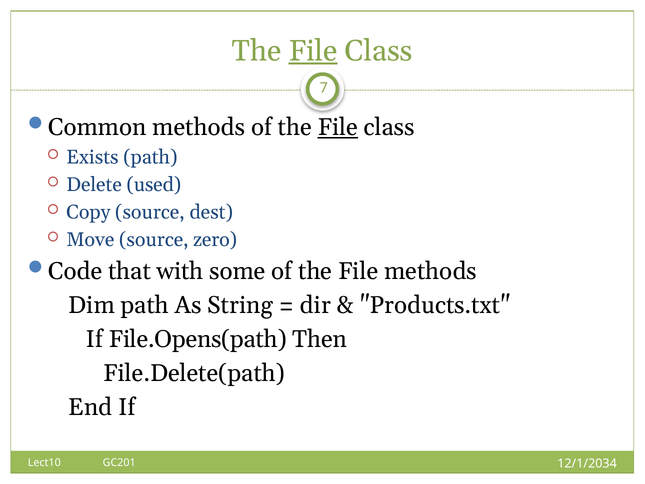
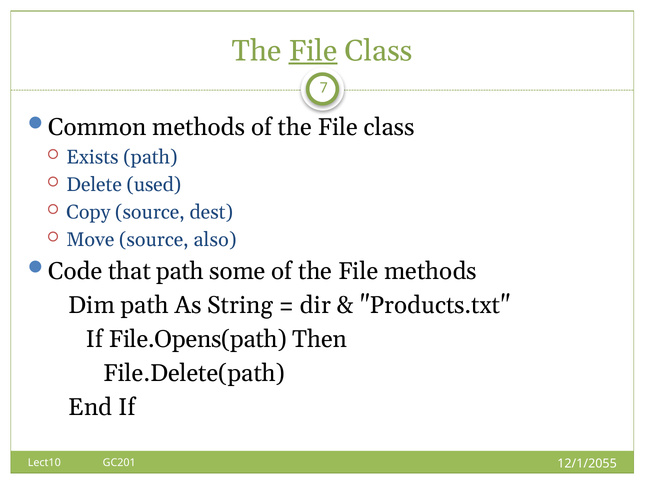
File underline: present -> none (338, 127)
zero: zero -> also (215, 240)
that with: with -> path (180, 271)
12/1/2034: 12/1/2034 -> 12/1/2055 (587, 463)
